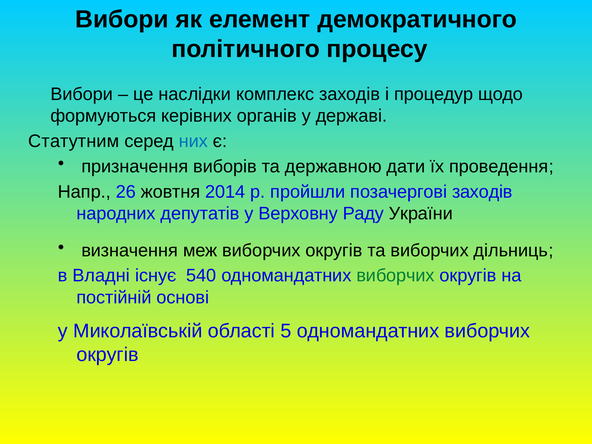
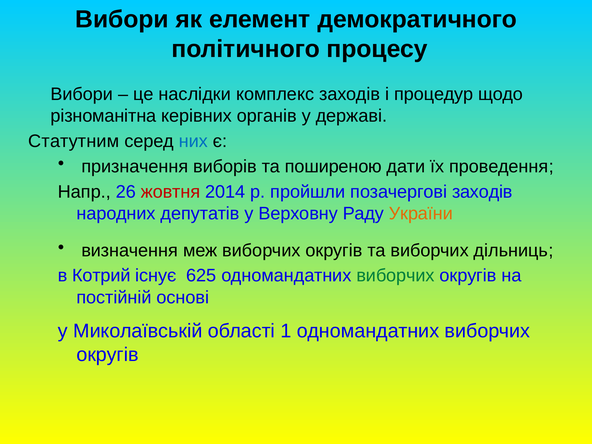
формуються: формуються -> різноманітна (103, 116)
державною: державною -> поширеною (333, 167)
жовтня colour: black -> red (171, 192)
України colour: black -> orange (421, 214)
Владні: Владні -> Котрий (101, 276)
540: 540 -> 625 (201, 276)
5: 5 -> 1 (286, 331)
